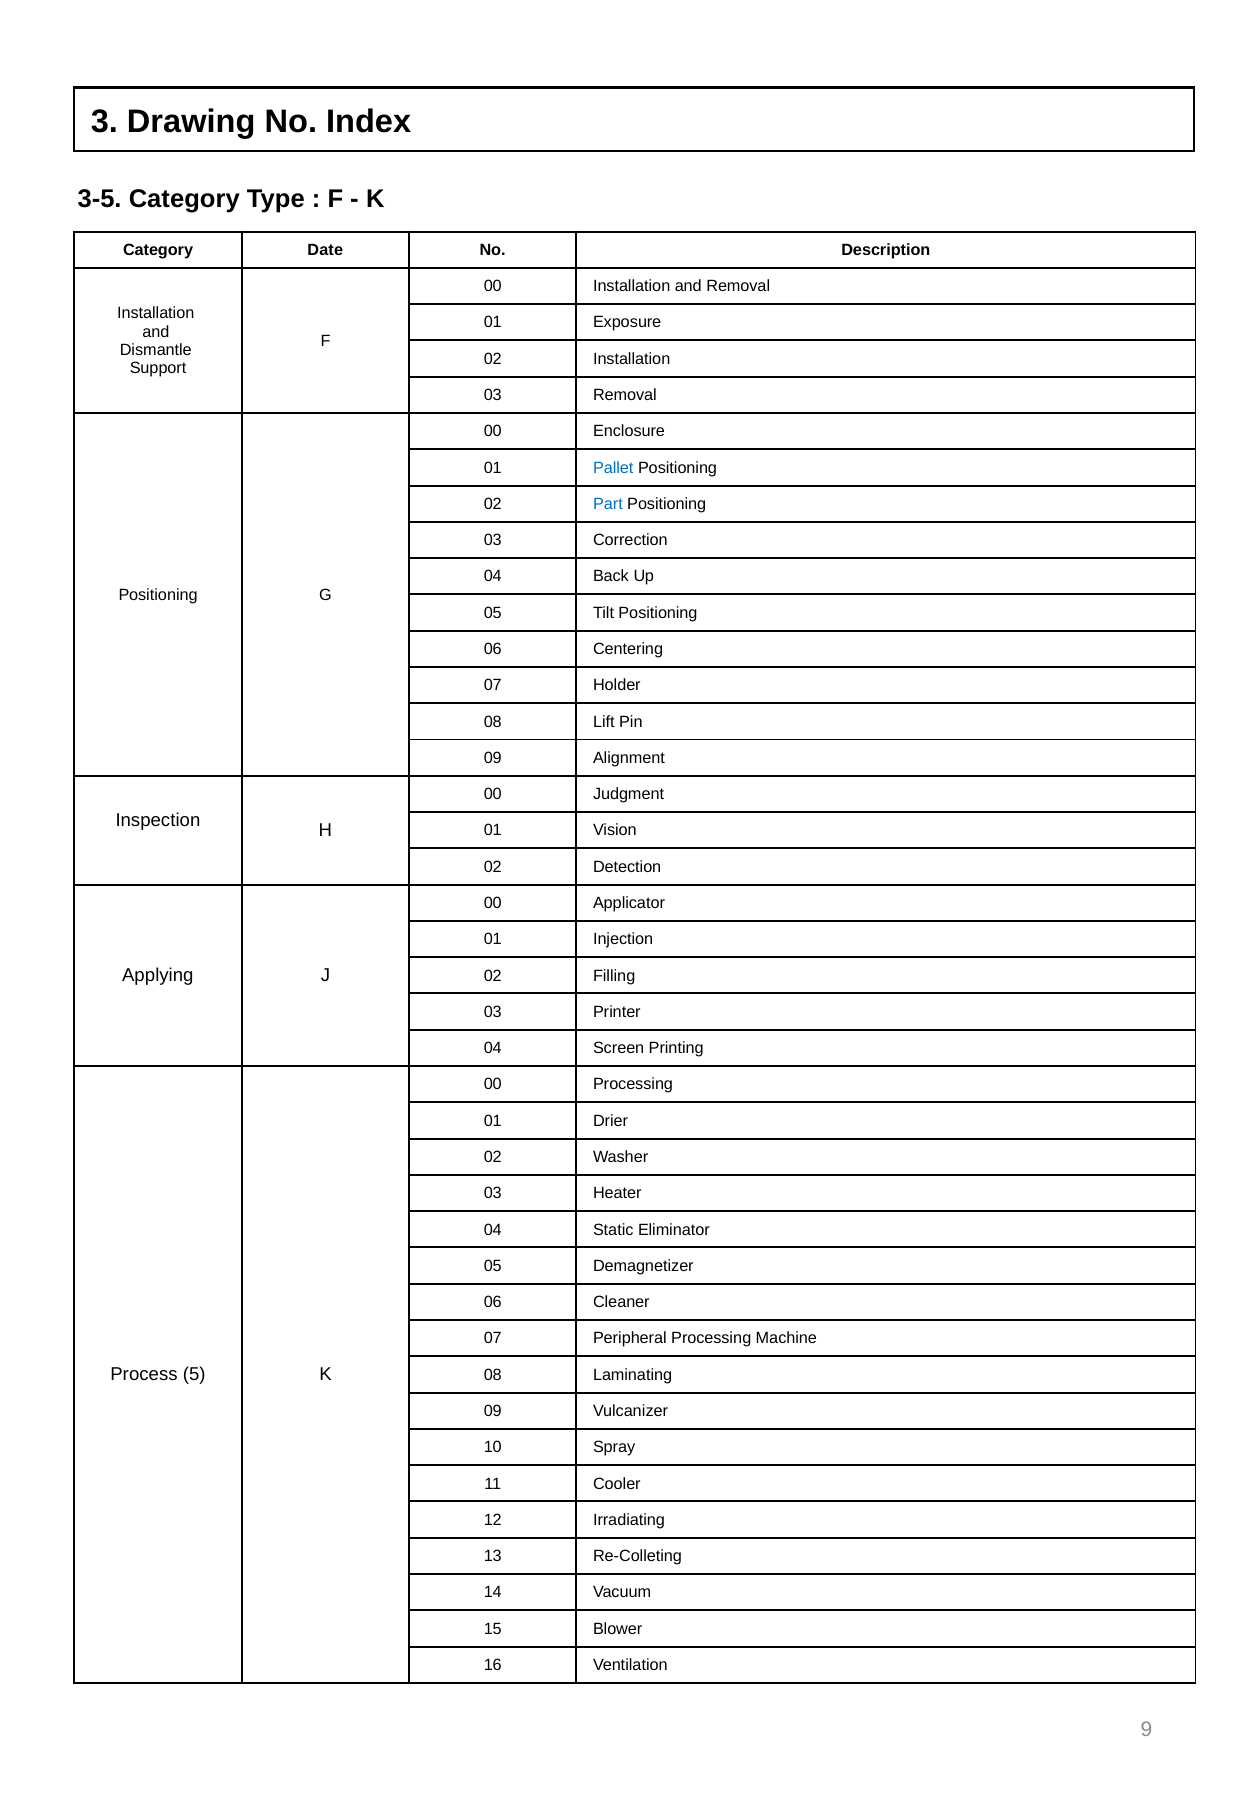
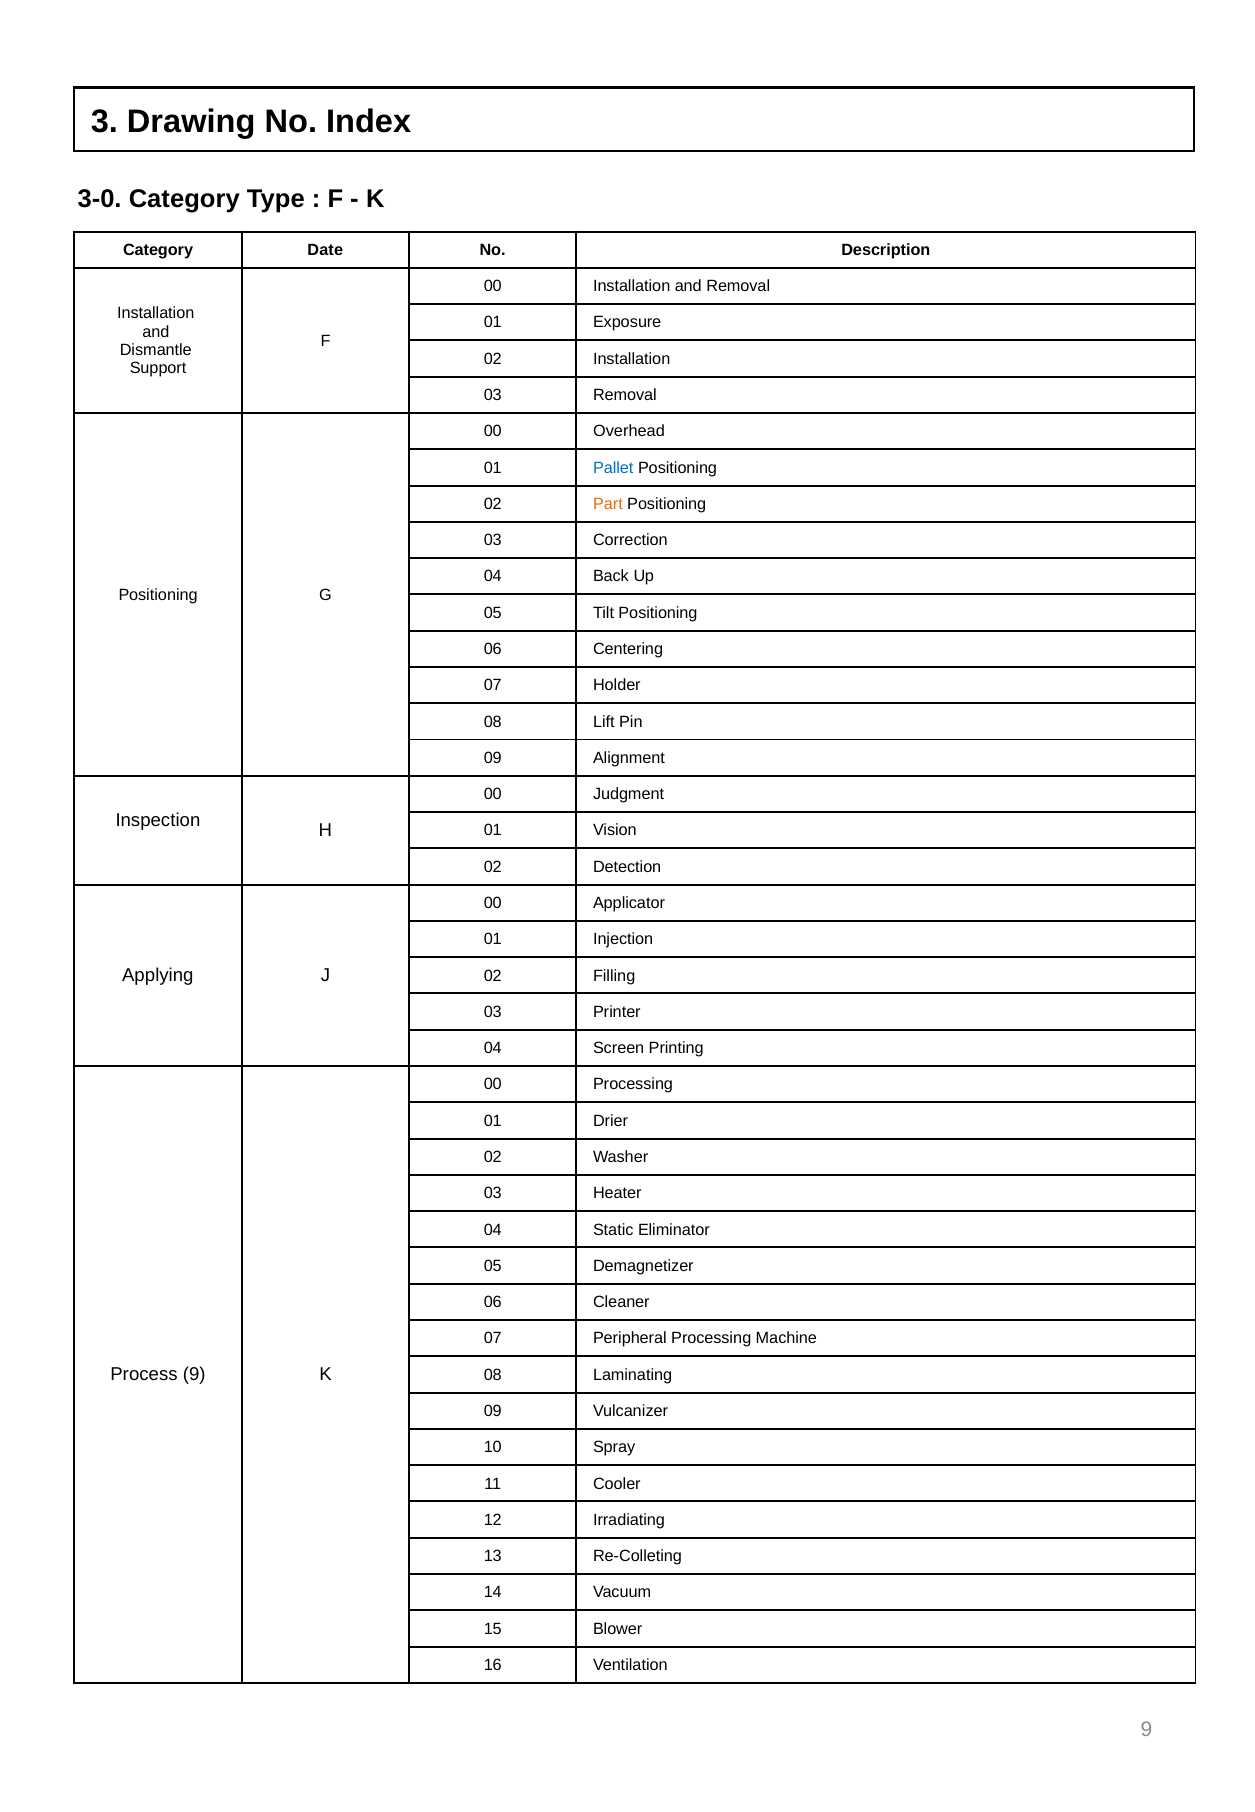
3-5: 3-5 -> 3-0 (100, 199)
Enclosure: Enclosure -> Overhead (629, 432)
Part colour: blue -> orange (608, 504)
Process 5: 5 -> 9 (194, 1375)
